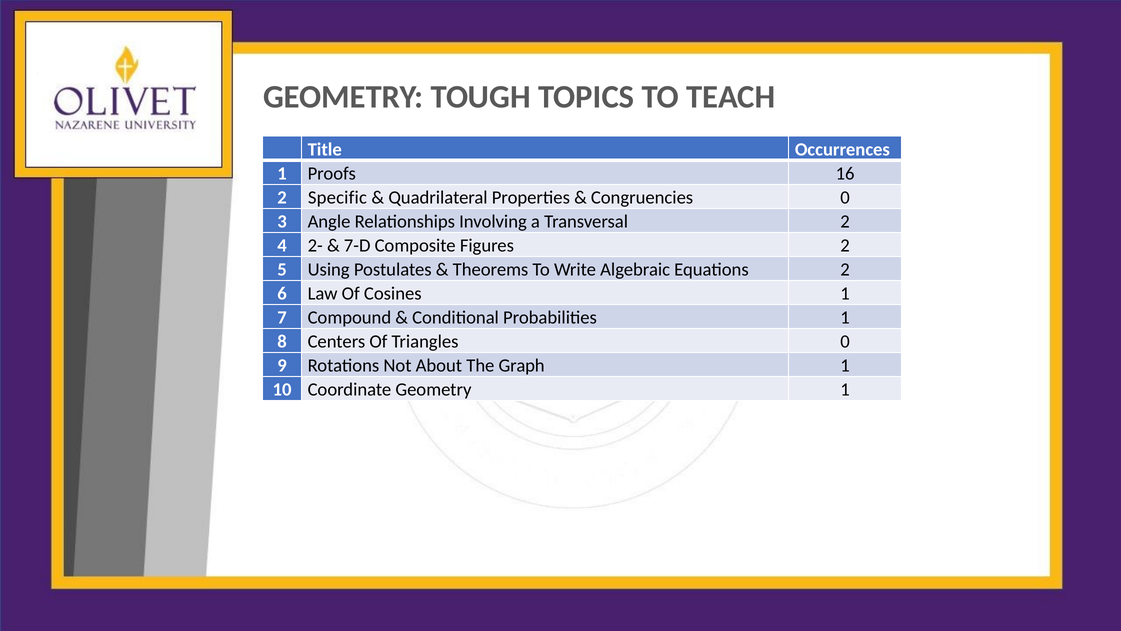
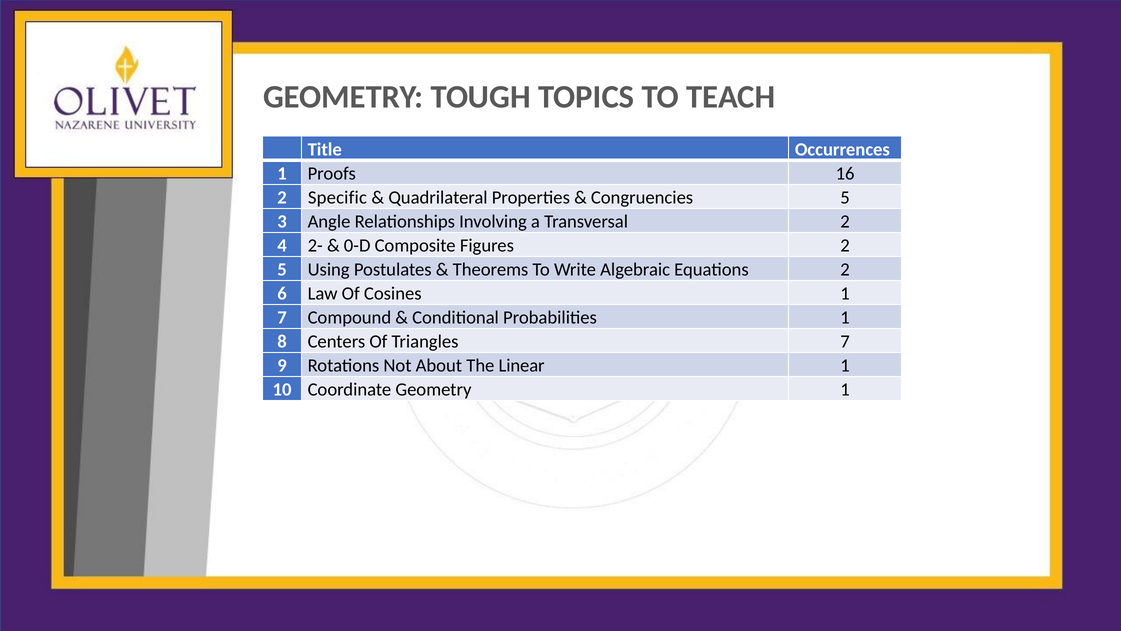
Congruencies 0: 0 -> 5 (845, 197)
7-D: 7-D -> 0-D (357, 245)
Triangles 0: 0 -> 7 (845, 341)
Graph: Graph -> Linear (522, 365)
